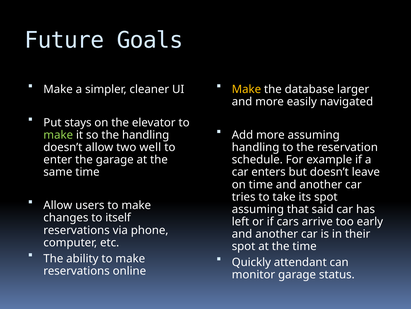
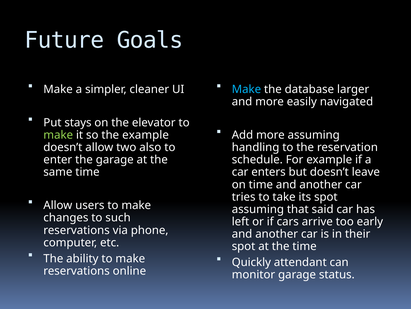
Make colour: yellow -> light blue (246, 89)
the handling: handling -> example (146, 135)
well: well -> also (150, 147)
itself: itself -> such (118, 217)
